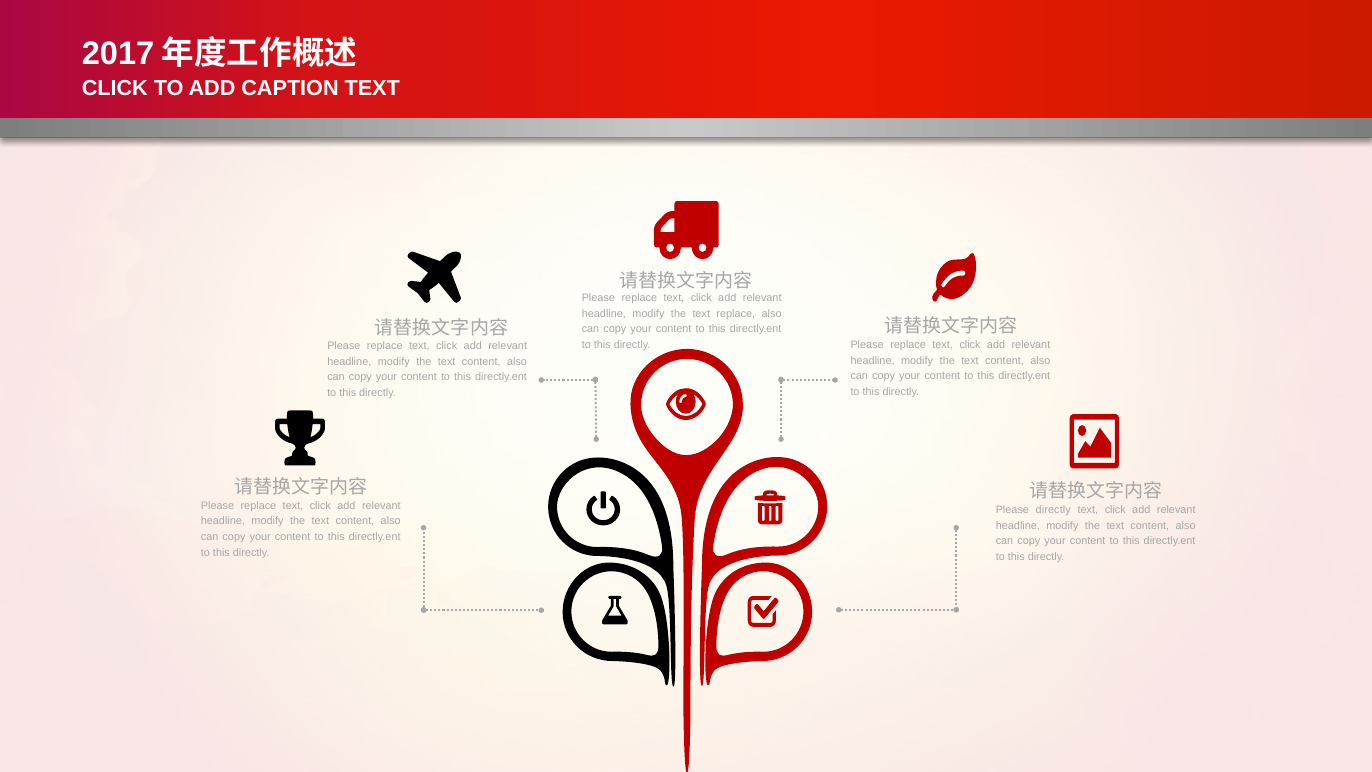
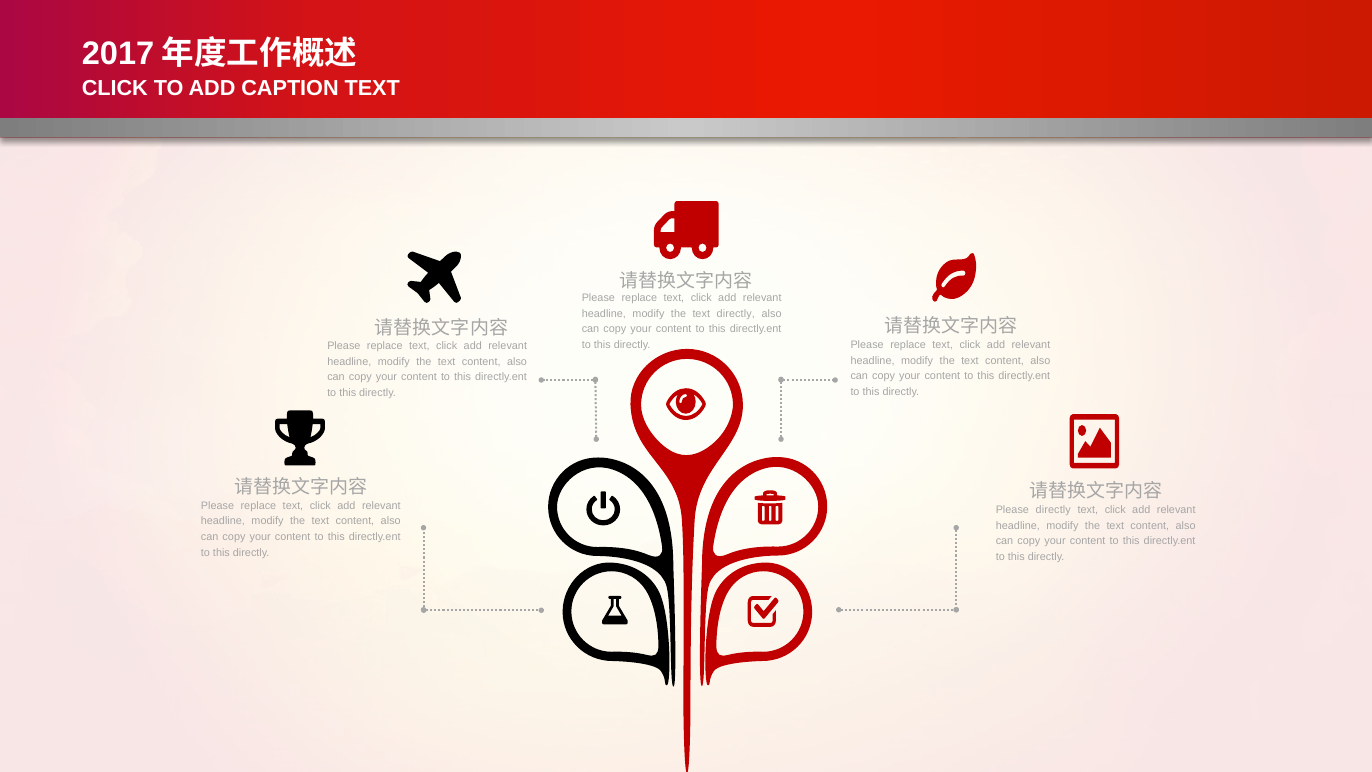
text replace: replace -> directly (736, 314)
